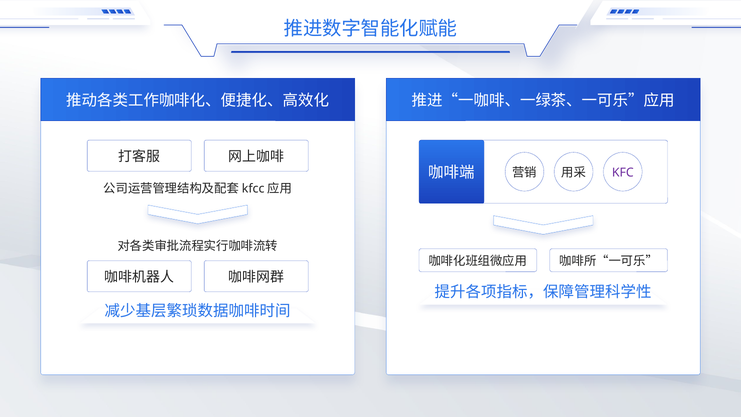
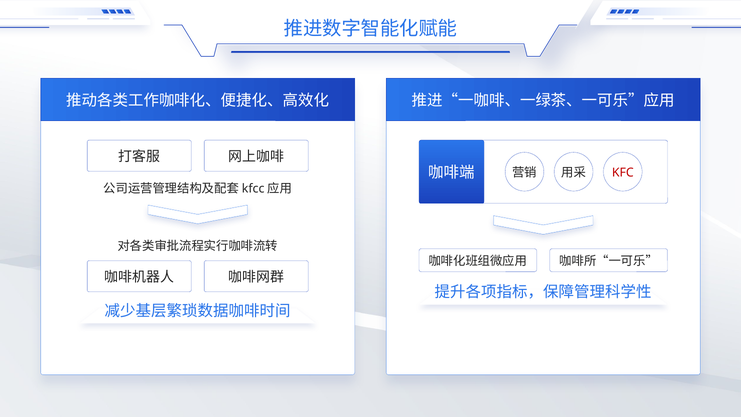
KFC colour: purple -> red (623, 172)
